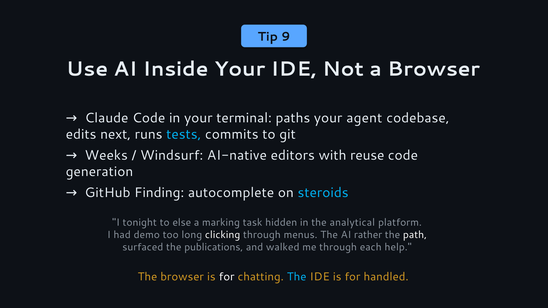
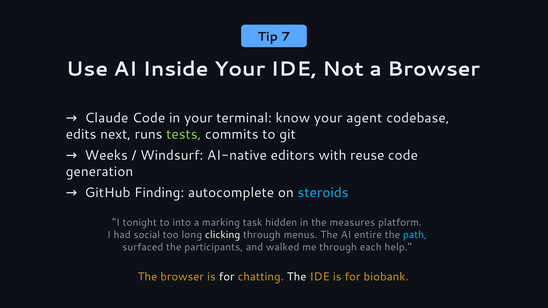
9: 9 -> 7 (286, 37)
paths: paths -> know (293, 118)
tests colour: light blue -> light green (184, 134)
else: else -> into (182, 223)
analytical: analytical -> measures (352, 223)
demo: demo -> social (147, 235)
rather: rather -> entire (368, 235)
path colour: white -> light blue (415, 235)
publications: publications -> participants (214, 247)
The colour: light blue -> white (297, 277)
handled: handled -> biobank (386, 277)
